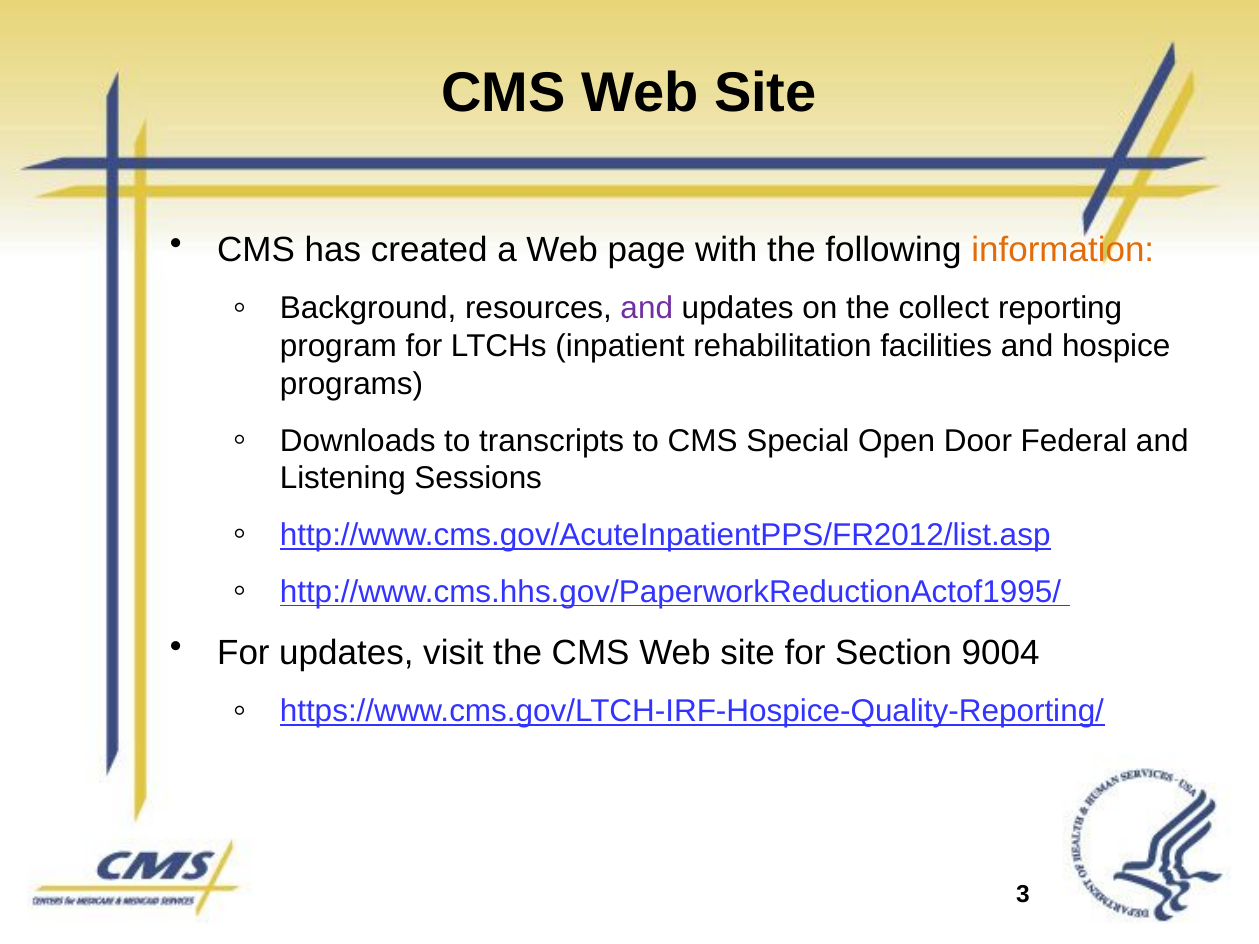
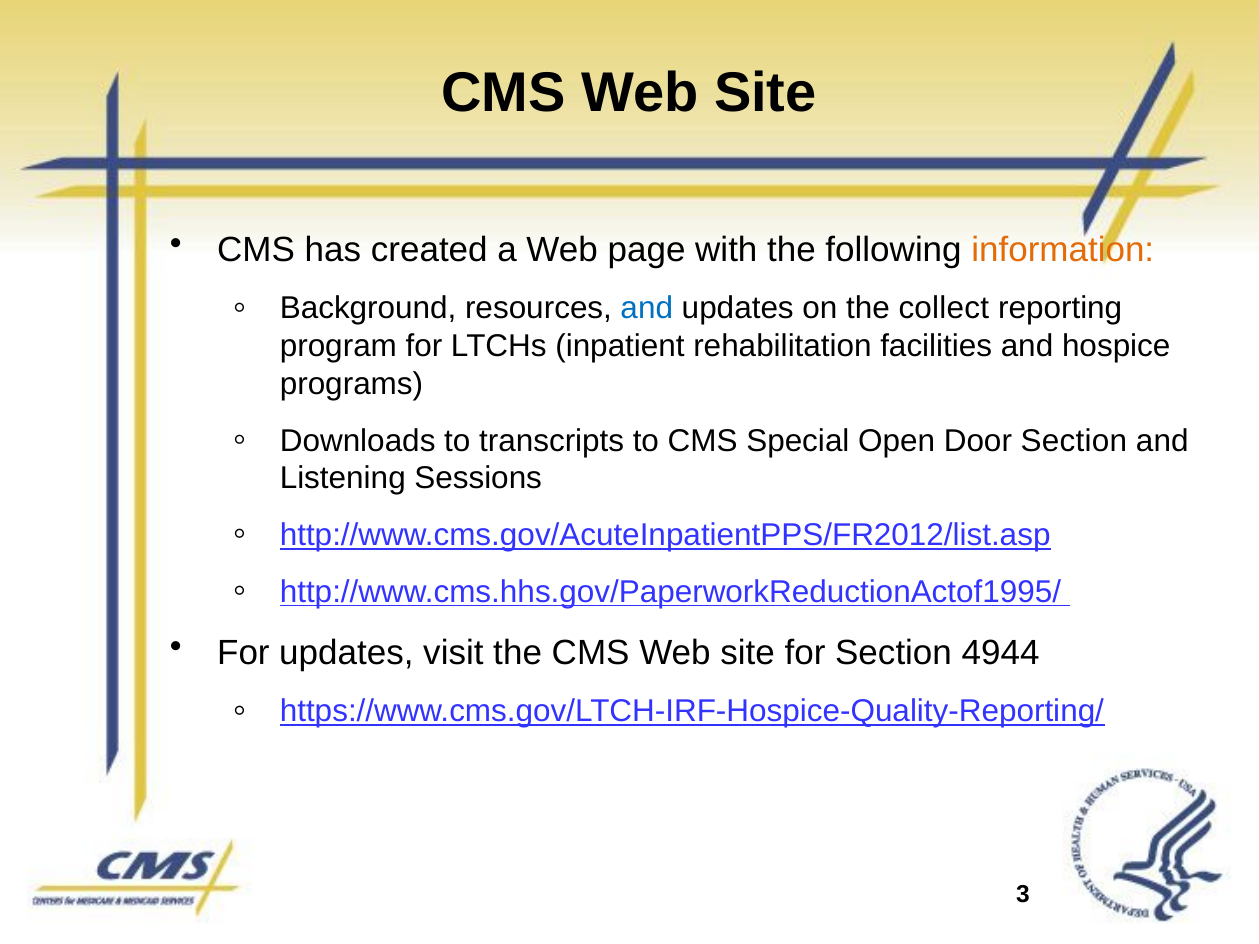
and colour: purple -> blue (647, 309)
Door Federal: Federal -> Section (1074, 441)
9004: 9004 -> 4944 (1001, 653)
